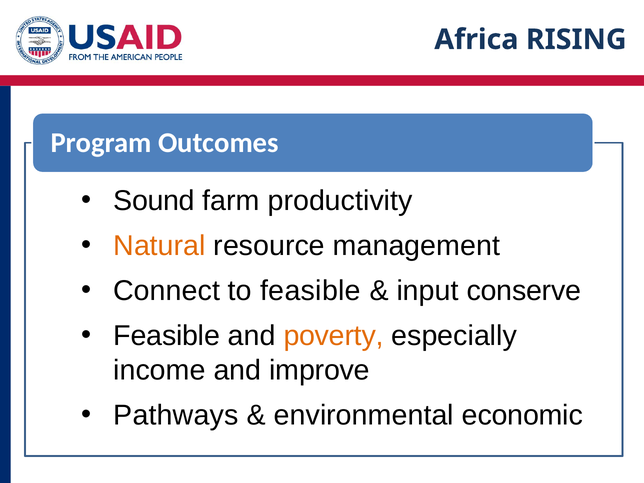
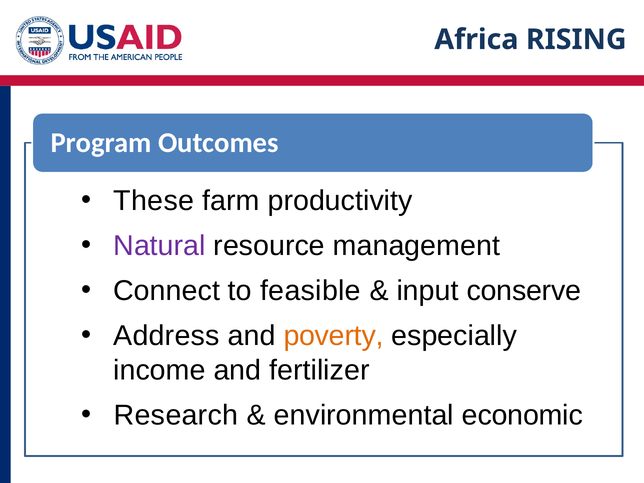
Sound: Sound -> These (154, 201)
Natural colour: orange -> purple (159, 246)
Feasible: Feasible -> Address (166, 336)
improve: improve -> fertilizer (319, 370)
Pathways: Pathways -> Research (176, 415)
